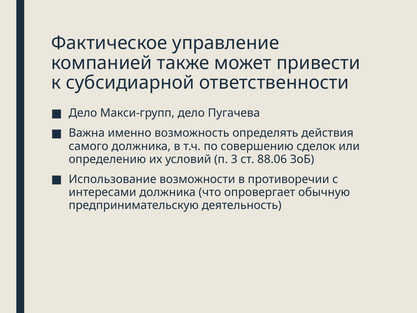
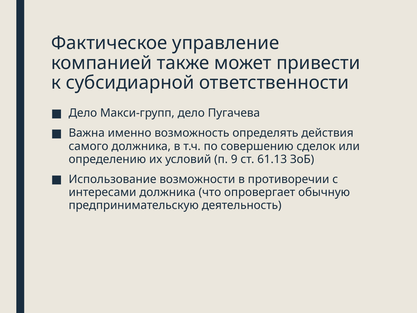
3: 3 -> 9 (234, 159)
88.06: 88.06 -> 61.13 (272, 159)
